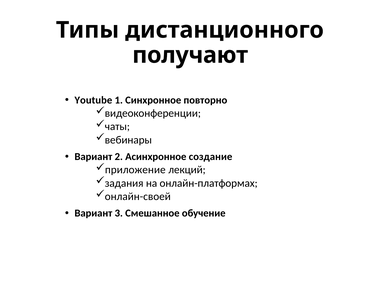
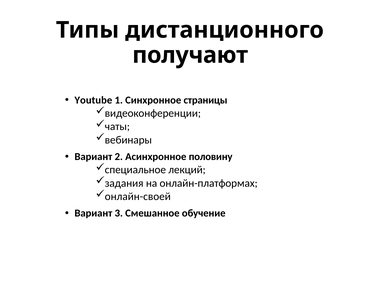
повторно: повторно -> страницы (206, 100)
создание: создание -> половину (211, 157)
приложение: приложение -> специальное (135, 170)
